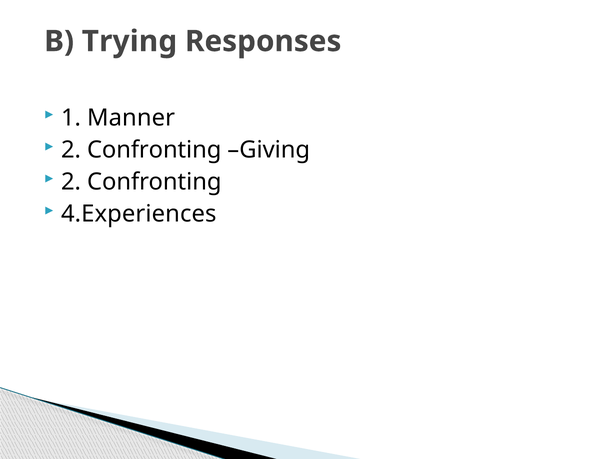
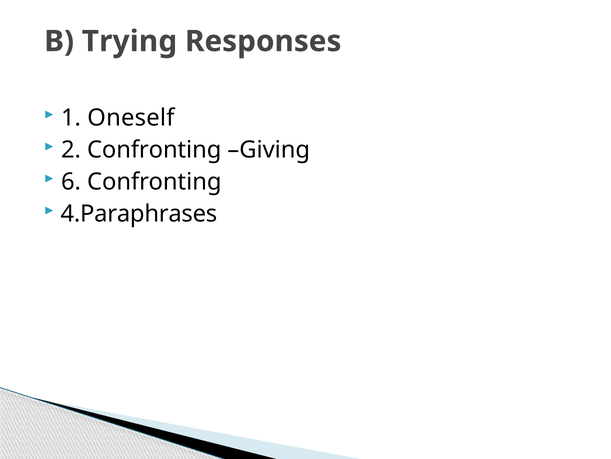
Manner: Manner -> Oneself (131, 118)
2: 2 -> 6 (71, 182)
4.Experiences: 4.Experiences -> 4.Paraphrases (139, 214)
